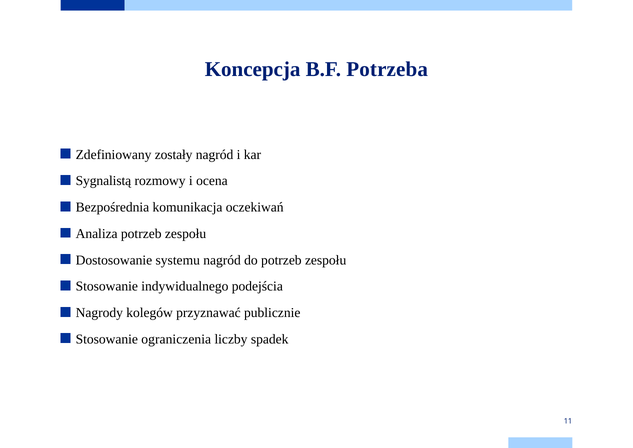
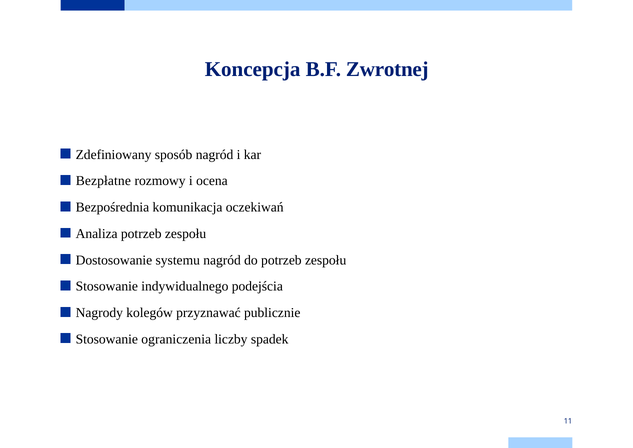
Potrzeba: Potrzeba -> Zwrotnej (387, 69)
zostały: zostały -> sposób (174, 154)
Sygnalistą: Sygnalistą -> Bezpłatne (103, 181)
